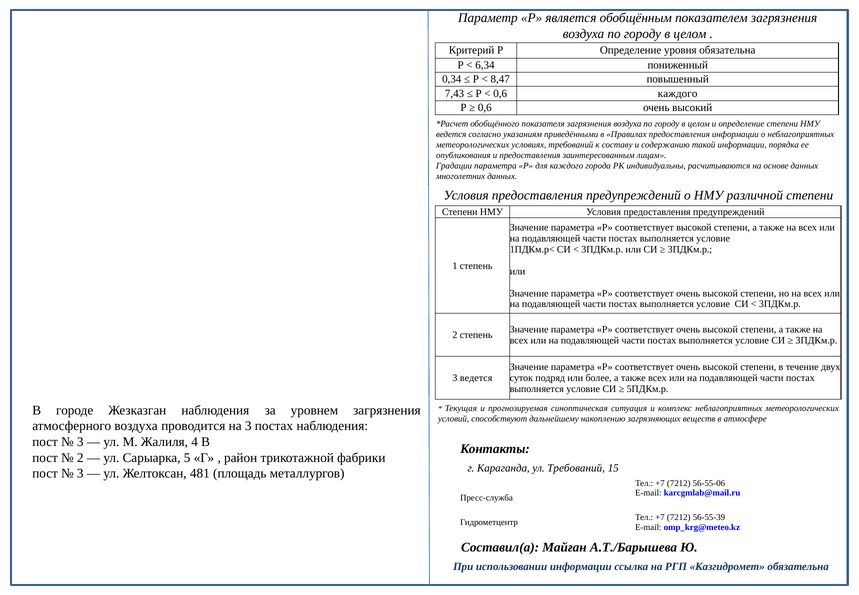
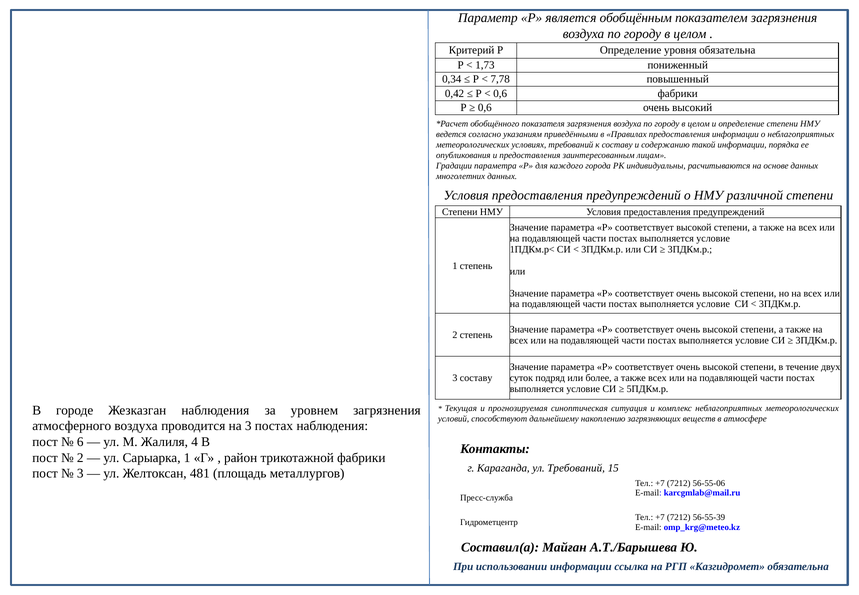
6,34: 6,34 -> 1,73 (485, 65)
8,47: 8,47 -> 7,78 (500, 79)
7,43: 7,43 -> 0,42 (455, 93)
0,6 каждого: каждого -> фабрики (678, 93)
3 ведется: ведется -> составу (476, 378)
3: 3 -> 6 (80, 442)
Сарыарка 5: 5 -> 1 (187, 458)
